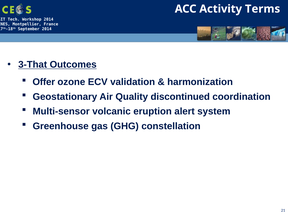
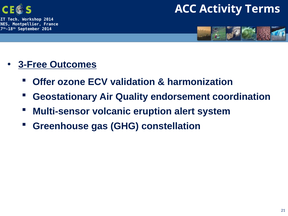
3-That: 3-That -> 3-Free (33, 65)
discontinued: discontinued -> endorsement (180, 97)
